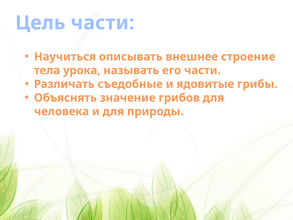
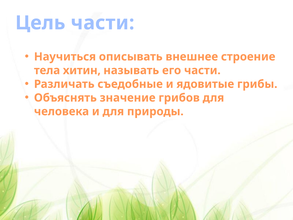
урока: урока -> хитин (82, 70)
